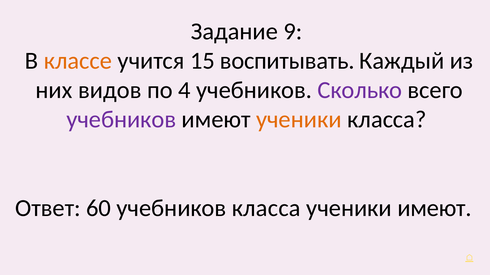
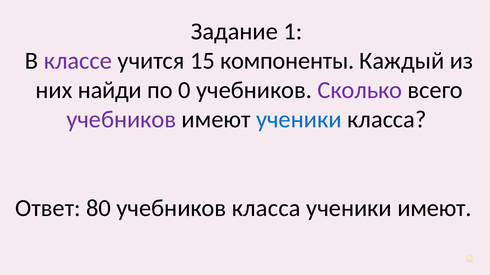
9: 9 -> 1 (293, 31)
классе colour: orange -> purple (78, 61)
воспитывать: воспитывать -> компоненты (287, 61)
видов: видов -> найди (110, 90)
4: 4 -> 0 (184, 90)
ученики colour: orange -> blue (299, 120)
60: 60 -> 80 (99, 209)
